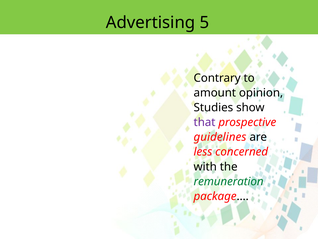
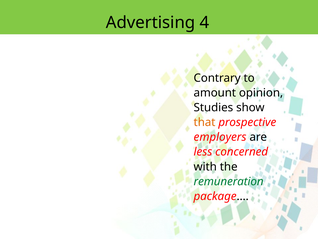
5: 5 -> 4 (204, 23)
that colour: purple -> orange (205, 122)
guidelines: guidelines -> employers (220, 137)
